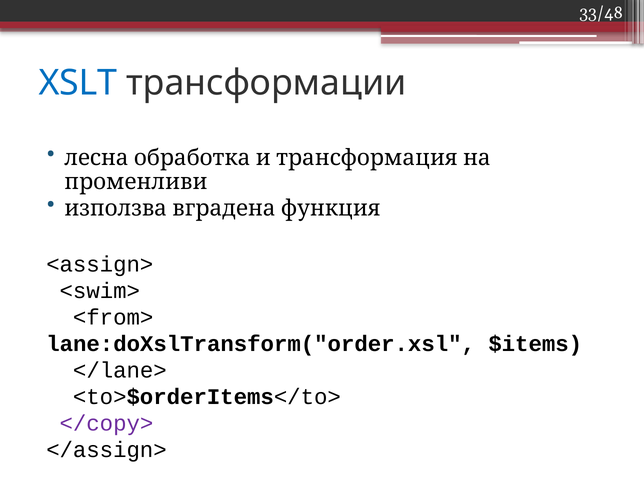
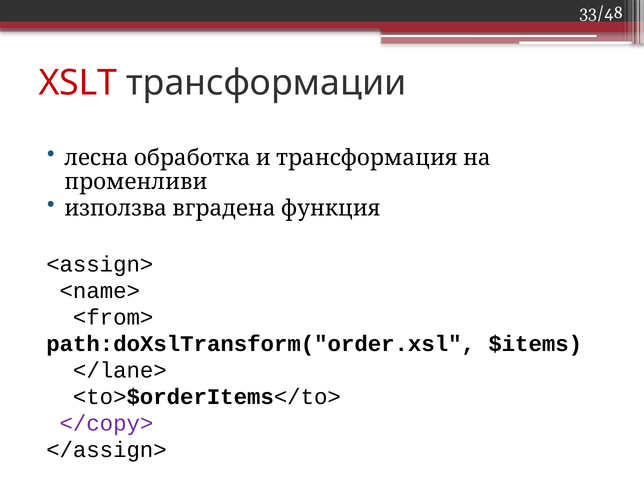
XSLT colour: blue -> red (78, 83)
<swim>: <swim> -> <name> (100, 291)
lane:doXslTransform("order.xsl: lane:doXslTransform("order.xsl -> path:doXslTransform("order.xsl (261, 344)
